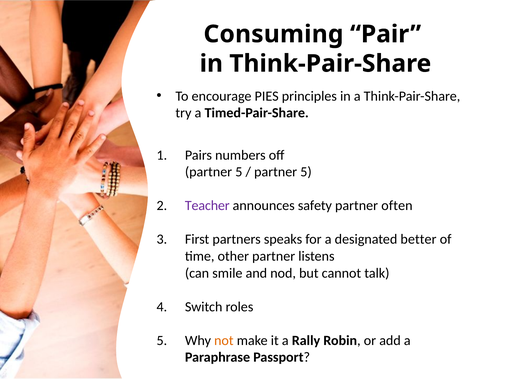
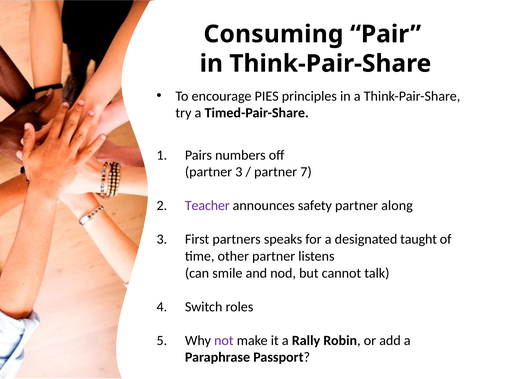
5: 5 -> 3 (239, 172)
5: 5 -> 7 (306, 172)
often: often -> along (397, 206)
better: better -> taught (419, 239)
not colour: orange -> purple (224, 340)
